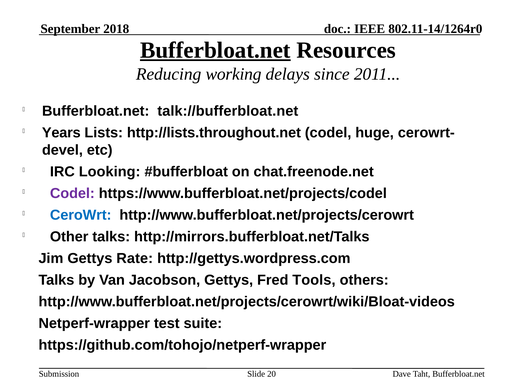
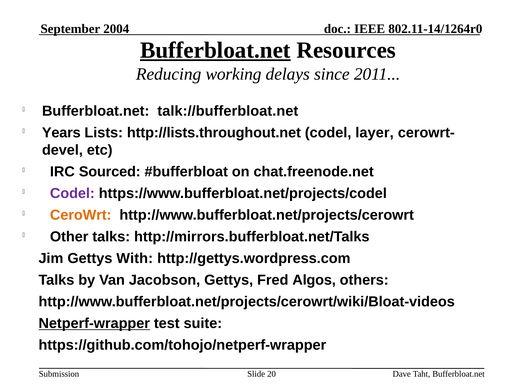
2018: 2018 -> 2004 (116, 29)
huge: huge -> layer (375, 132)
Looking: Looking -> Sourced (110, 171)
CeroWrt colour: blue -> orange (81, 215)
Rate: Rate -> With (135, 258)
Tools: Tools -> Algos (314, 280)
Netperf-wrapper underline: none -> present (94, 323)
